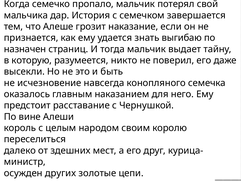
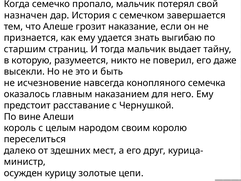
мальчика: мальчика -> назначен (26, 15)
назначен: назначен -> старшим (25, 49)
других: других -> курицу (61, 173)
